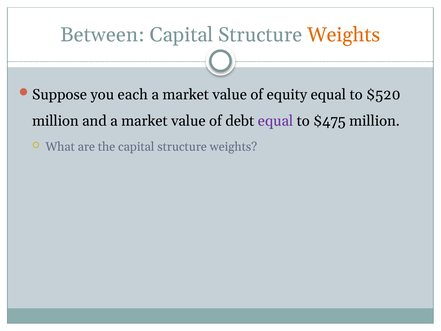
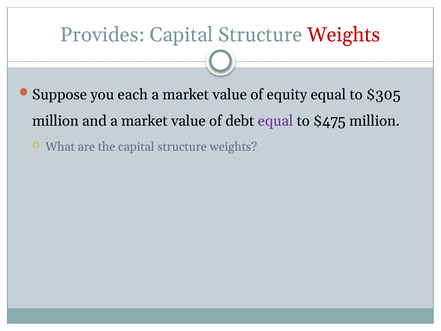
Between: Between -> Provides (103, 35)
Weights colour: orange -> red (344, 35)
$520: $520 -> $305 (383, 94)
